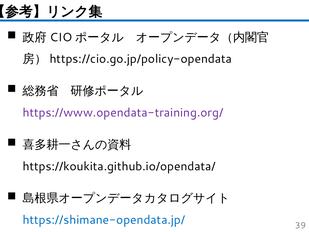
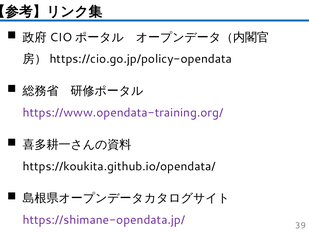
https://shimane-opendata.jp/ colour: blue -> purple (104, 220)
